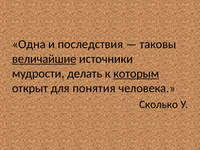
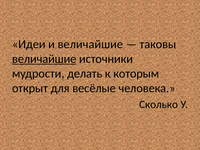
Одна: Одна -> Идеи (29, 44)
и последствия: последствия -> величайшие (90, 44)
которым underline: present -> none (136, 74)
понятия: понятия -> весёлые (94, 88)
